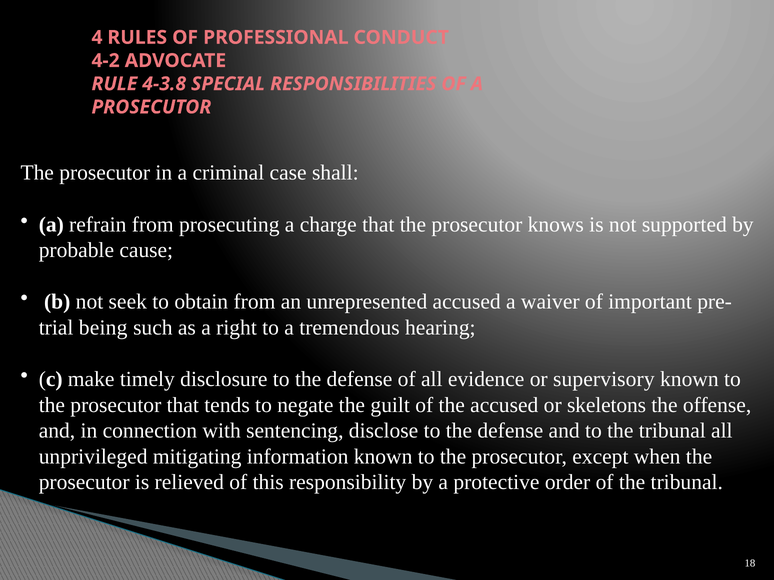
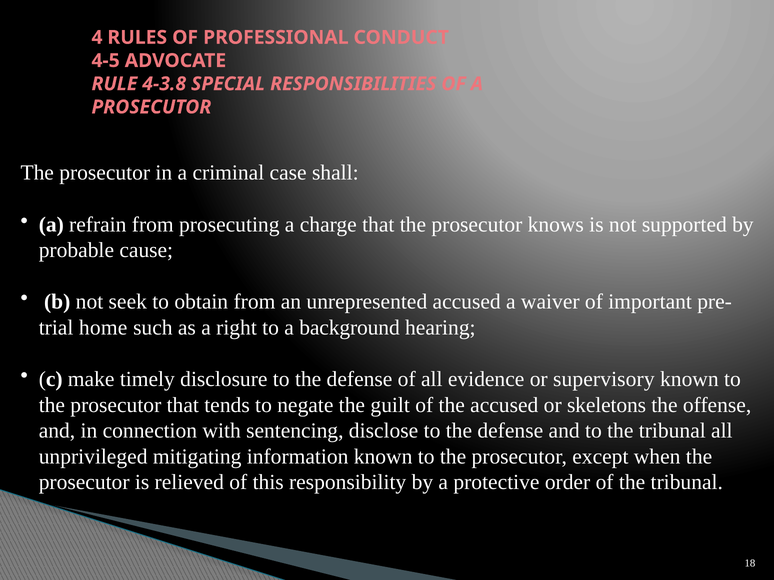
4-2: 4-2 -> 4-5 (106, 61)
being: being -> home (103, 328)
tremendous: tremendous -> background (350, 328)
